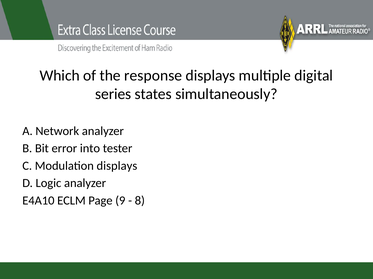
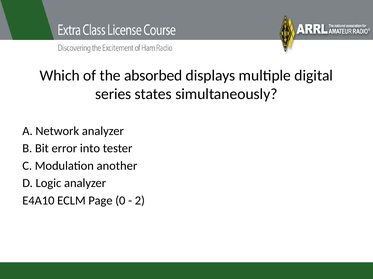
response: response -> absorbed (153, 76)
Modulation displays: displays -> another (117, 166)
9: 9 -> 0 (120, 201)
8: 8 -> 2 (140, 201)
